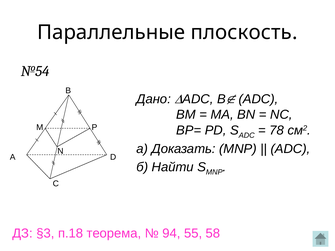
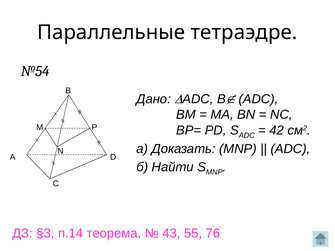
плоскость: плоскость -> тетраэдре (244, 32)
78: 78 -> 42 (277, 130)
п.18: п.18 -> п.14 (71, 234)
94: 94 -> 43 (171, 234)
58: 58 -> 76 (213, 234)
